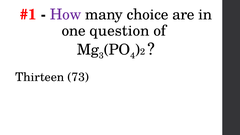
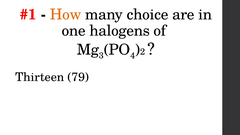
How colour: purple -> orange (66, 14)
question: question -> halogens (120, 31)
73: 73 -> 79 (78, 77)
